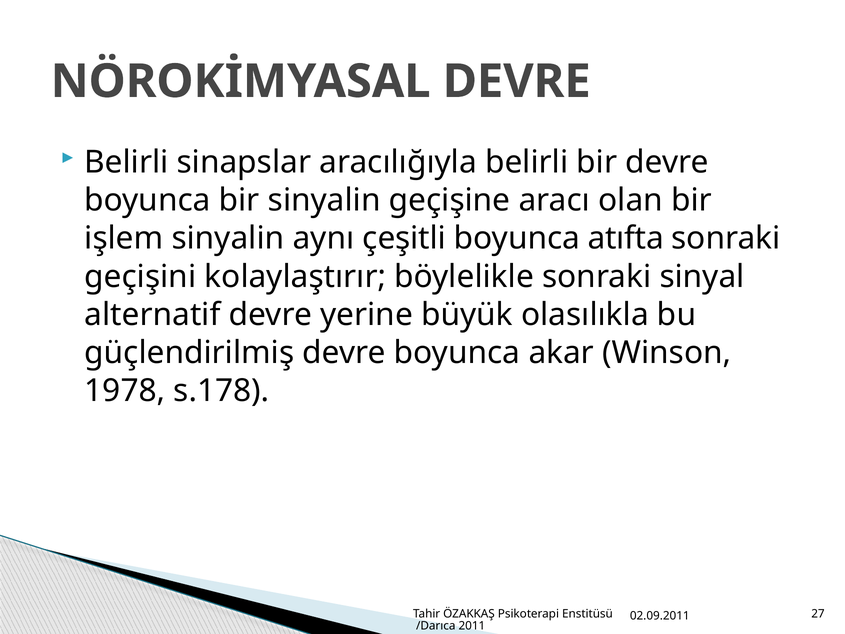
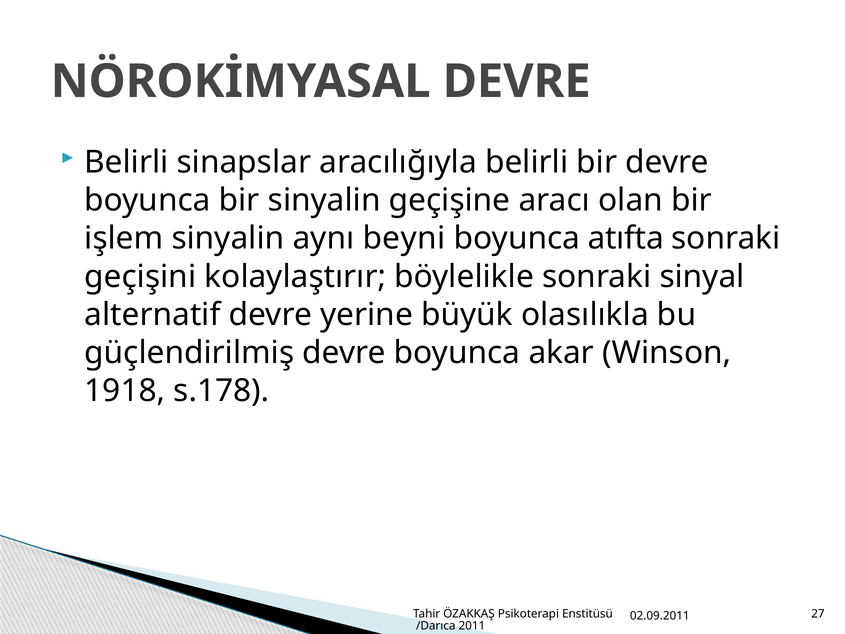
çeşitli: çeşitli -> beyni (404, 238)
1978: 1978 -> 1918 (125, 391)
